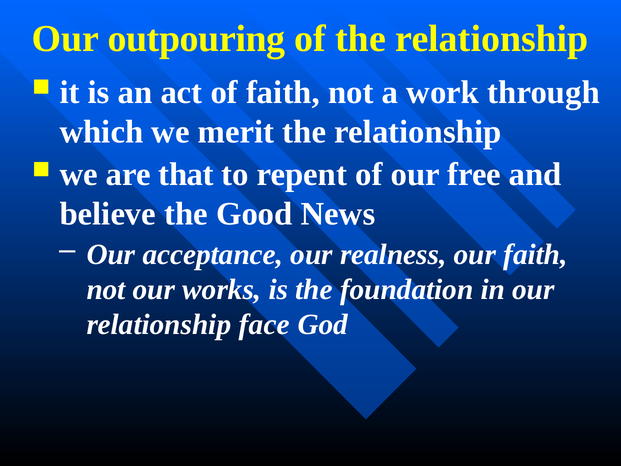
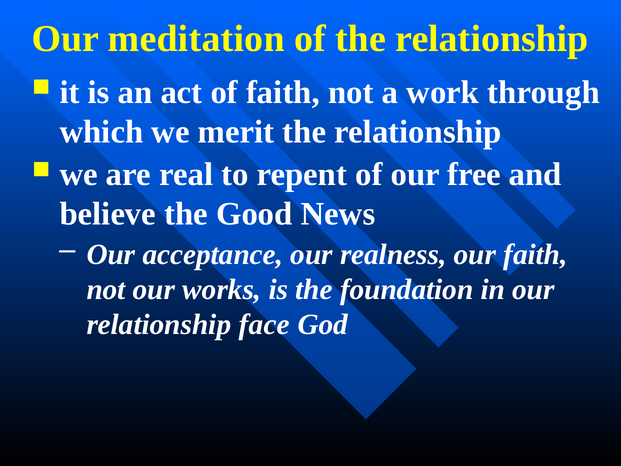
outpouring: outpouring -> meditation (196, 39)
that: that -> real (186, 174)
